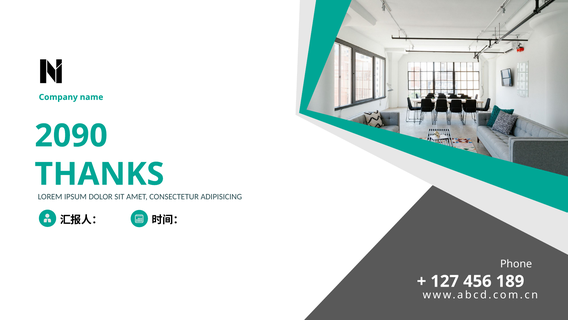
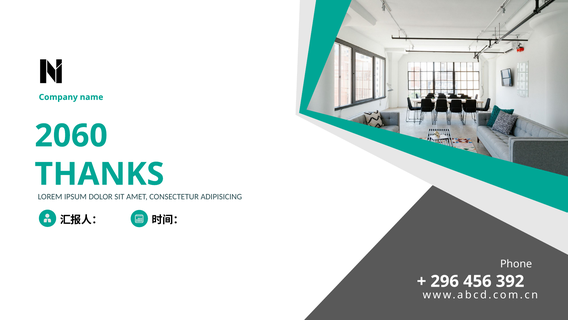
2090: 2090 -> 2060 (71, 136)
127: 127 -> 296 (445, 281)
189: 189 -> 392 (510, 281)
